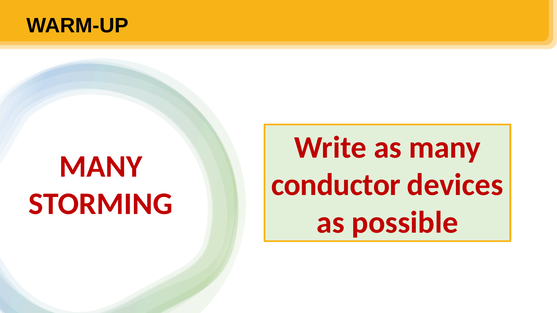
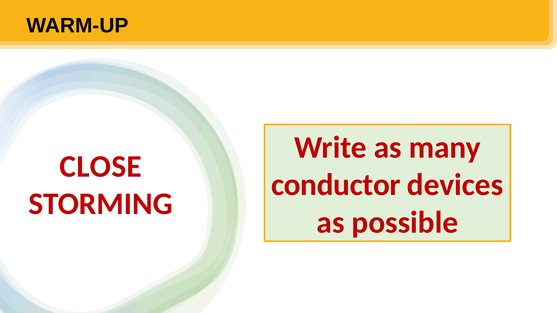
MANY: MANY -> CLOSE (101, 167)
